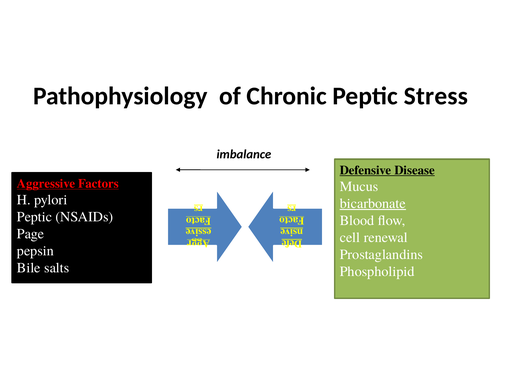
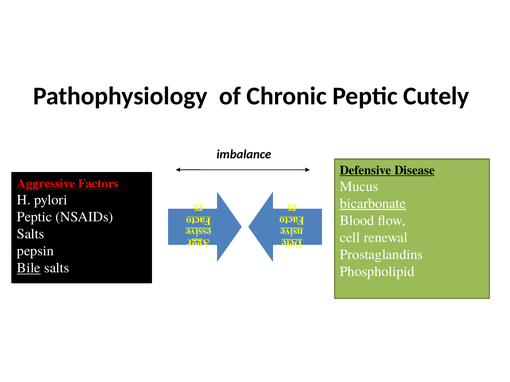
Stress: Stress -> Cutely (436, 96)
Page: Page -> Salts (31, 234)
Bile underline: none -> present (29, 268)
